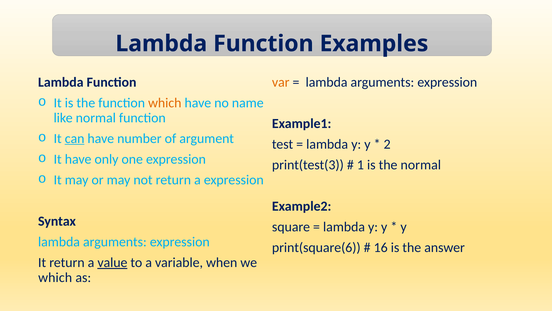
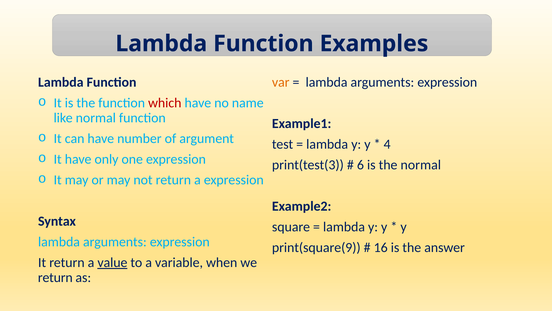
which colour: orange -> red (165, 103)
can underline: present -> none (75, 138)
2: 2 -> 4 (387, 144)
1: 1 -> 6 (360, 165)
print(square(6: print(square(6 -> print(square(9 (316, 247)
which: which -> return (55, 277)
